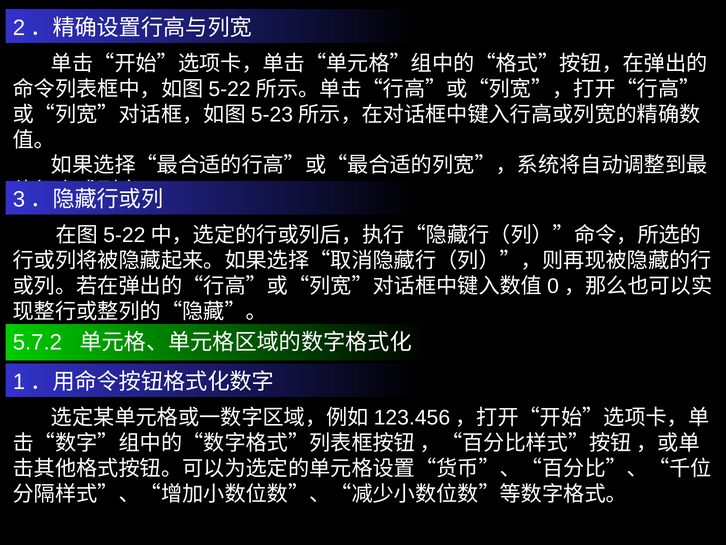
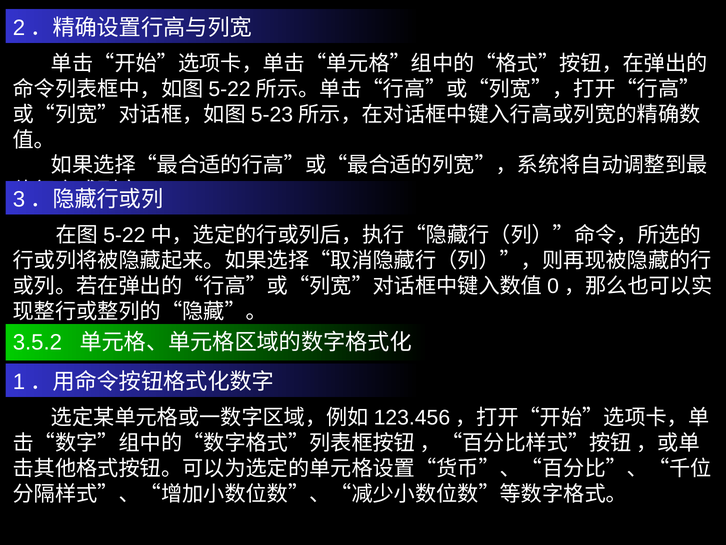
5.7.2: 5.7.2 -> 3.5.2 (37, 342)
